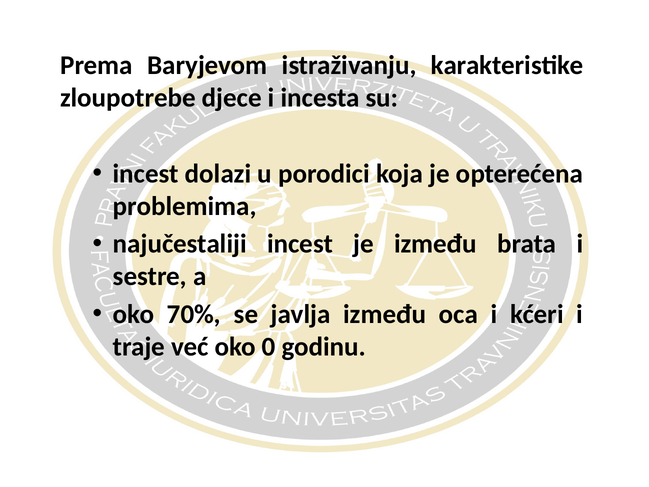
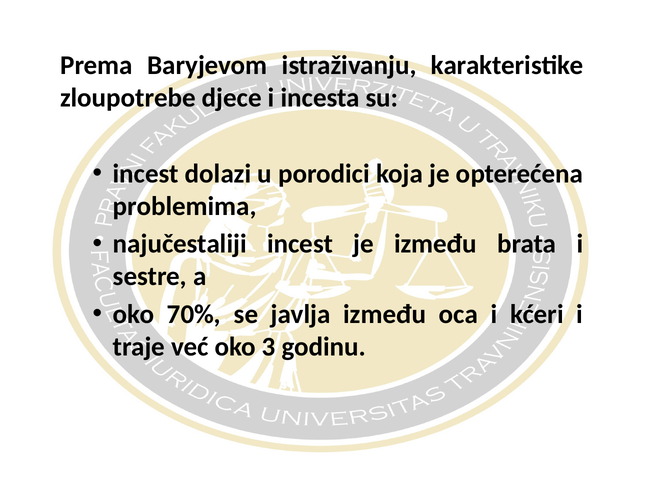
0: 0 -> 3 (269, 347)
